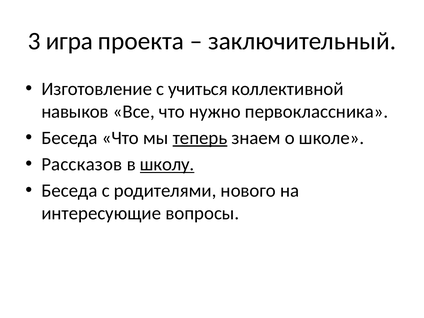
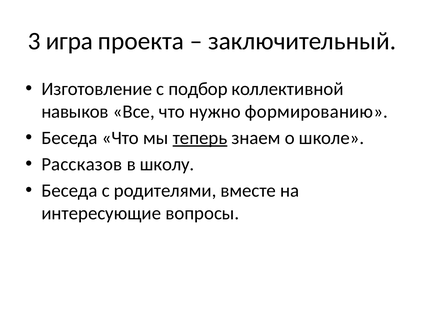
учиться: учиться -> подбор (198, 89)
первоклассника: первоклассника -> формированию (316, 112)
школу underline: present -> none (167, 164)
нового: нового -> вместе (248, 191)
